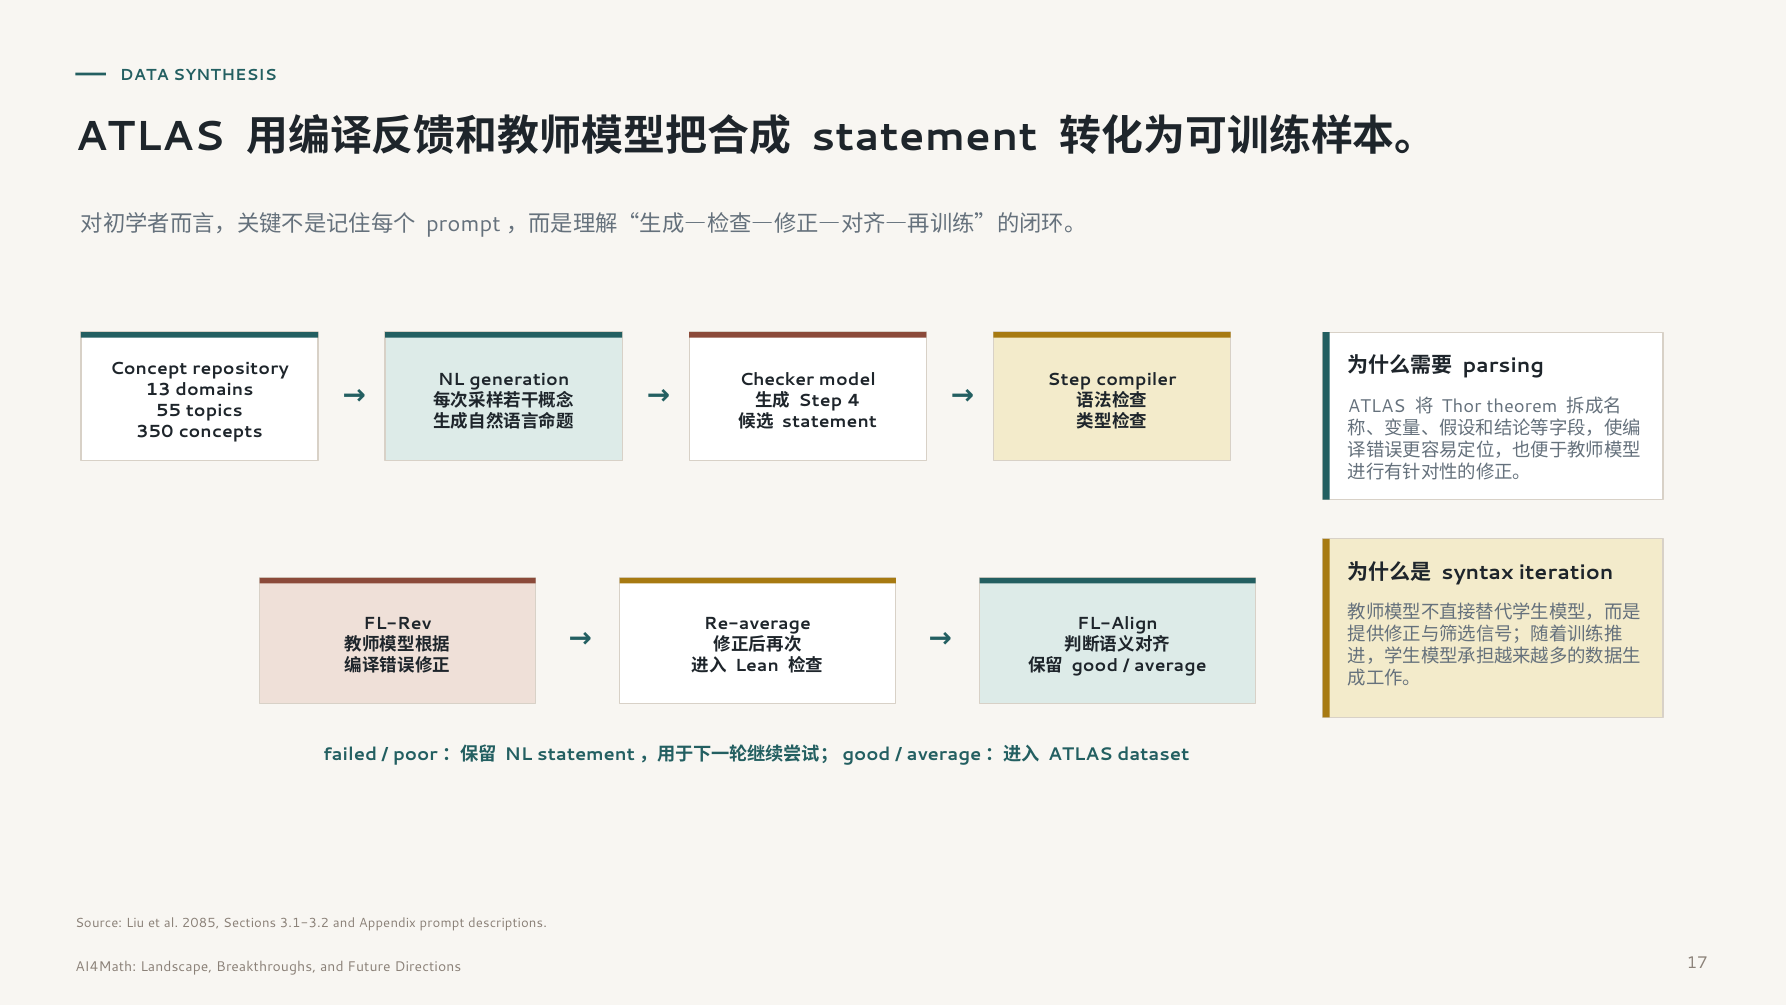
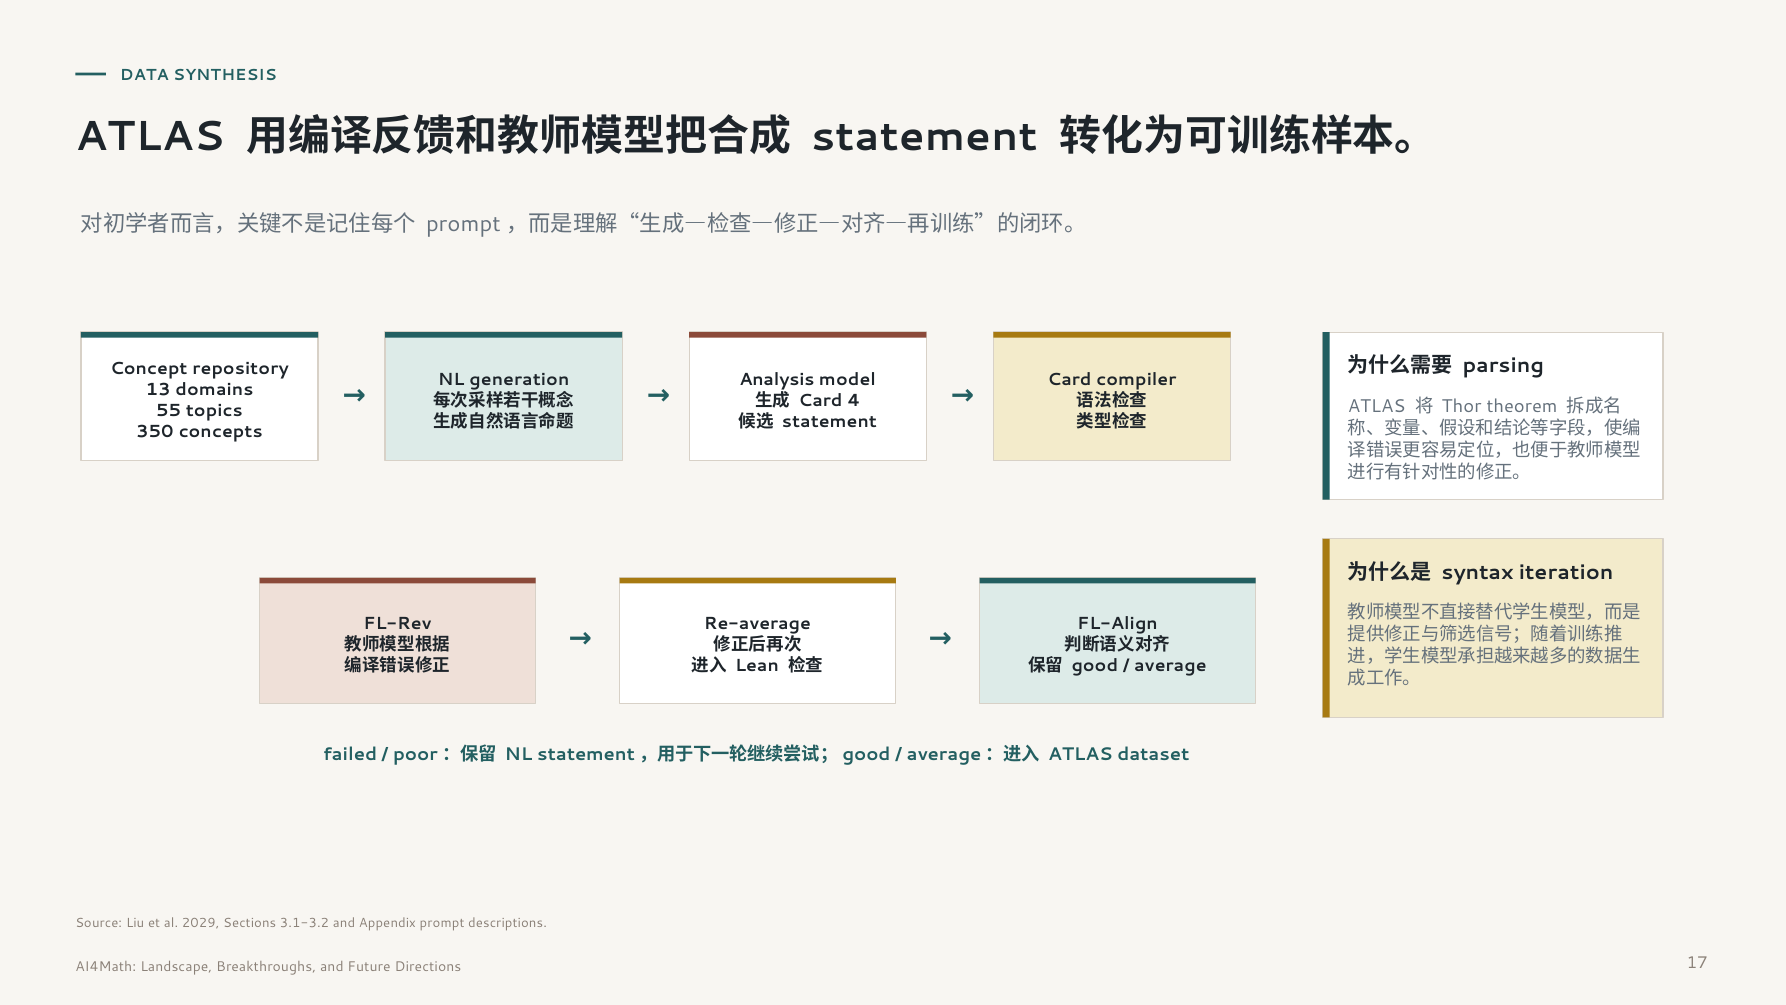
Checker: Checker -> Analysis (777, 379)
Step: Step -> Card (1069, 379)
Step: Step -> Card (820, 400)
2085: 2085 -> 2029 (201, 923)
